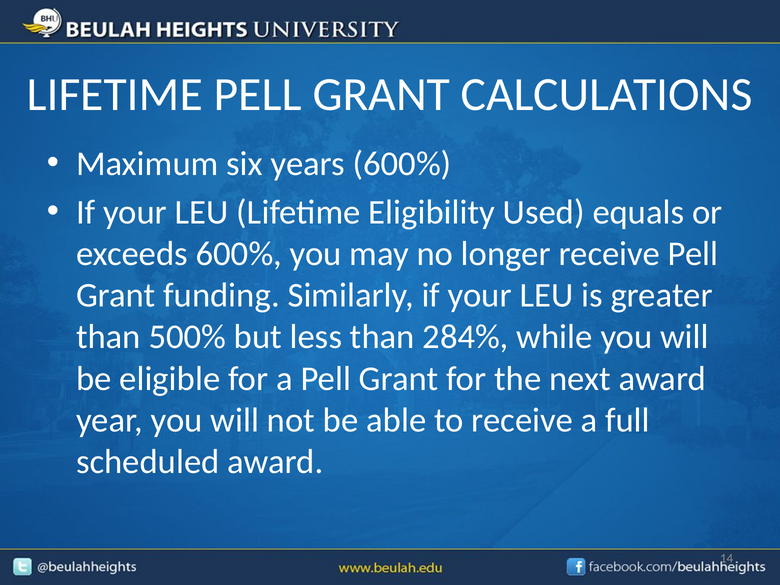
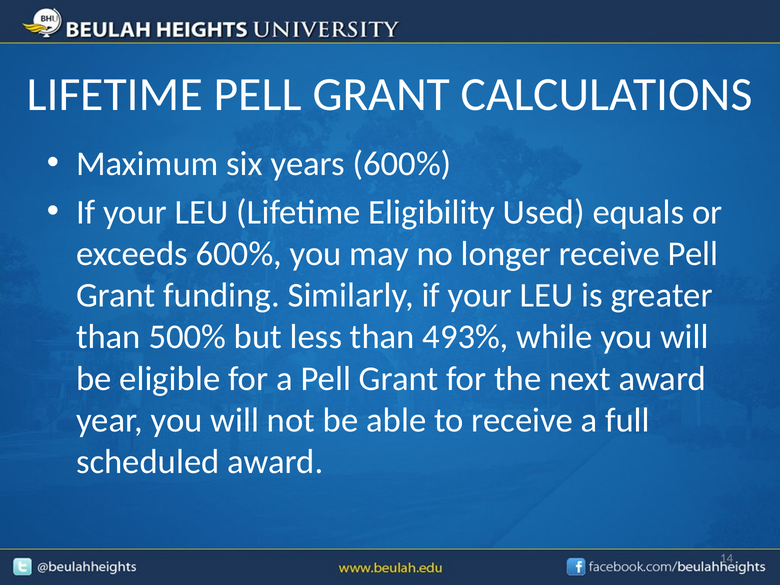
284%: 284% -> 493% (466, 337)
